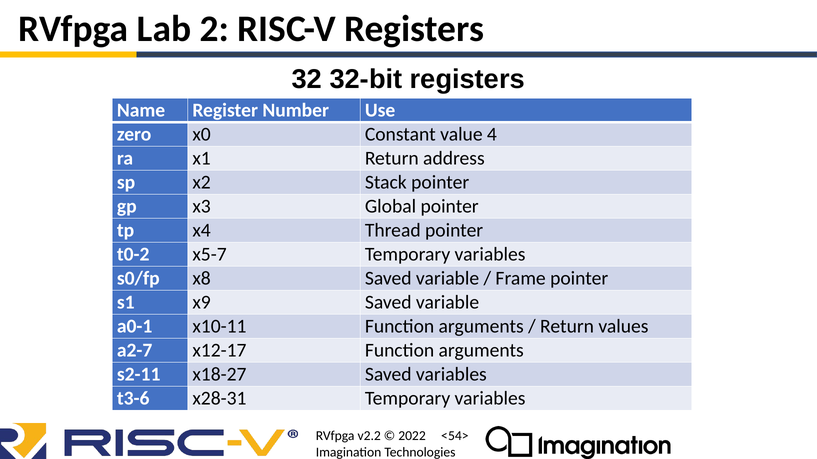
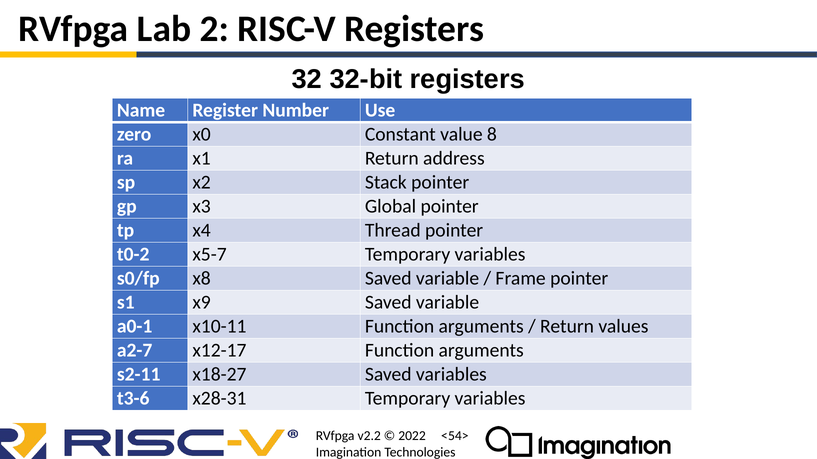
4: 4 -> 8 (492, 135)
